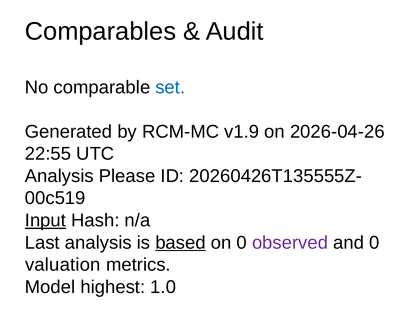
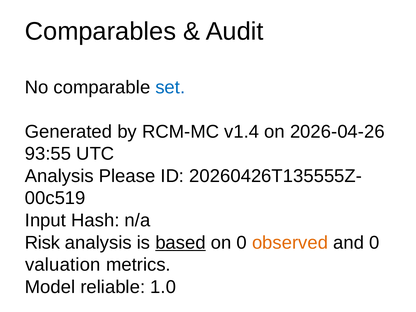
v1.9: v1.9 -> v1.4 (242, 132)
22:55: 22:55 -> 93:55 (48, 154)
Input underline: present -> none (45, 220)
Last: Last -> Risk (42, 243)
observed colour: purple -> orange (290, 243)
highest: highest -> reliable (113, 287)
